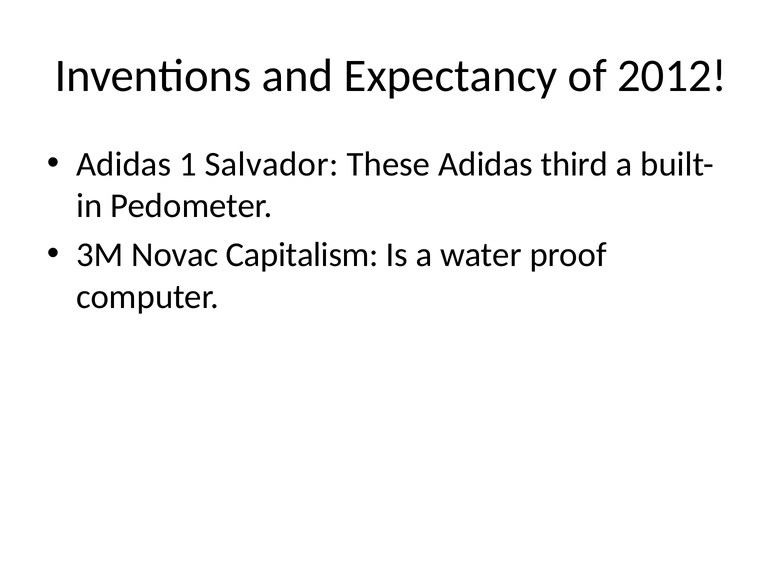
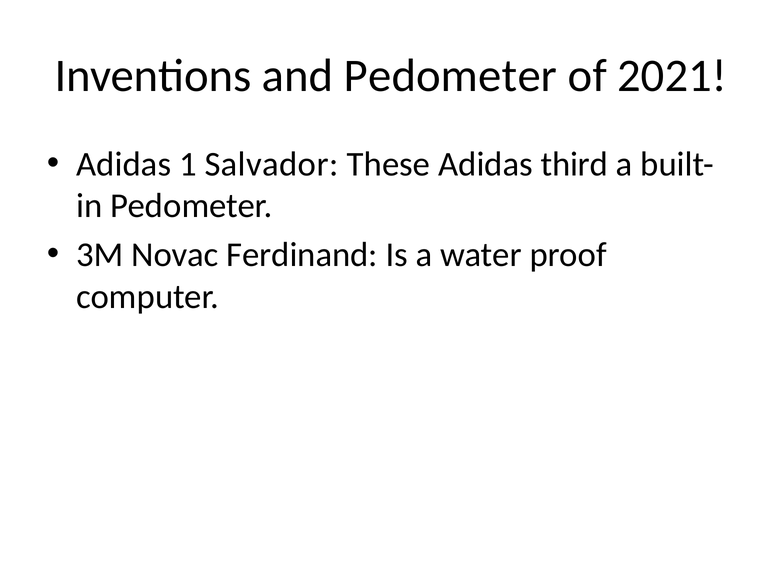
and Expectancy: Expectancy -> Pedometer (451, 76)
2012: 2012 -> 2021 (672, 76)
Capitalism: Capitalism -> Ferdinand (302, 255)
